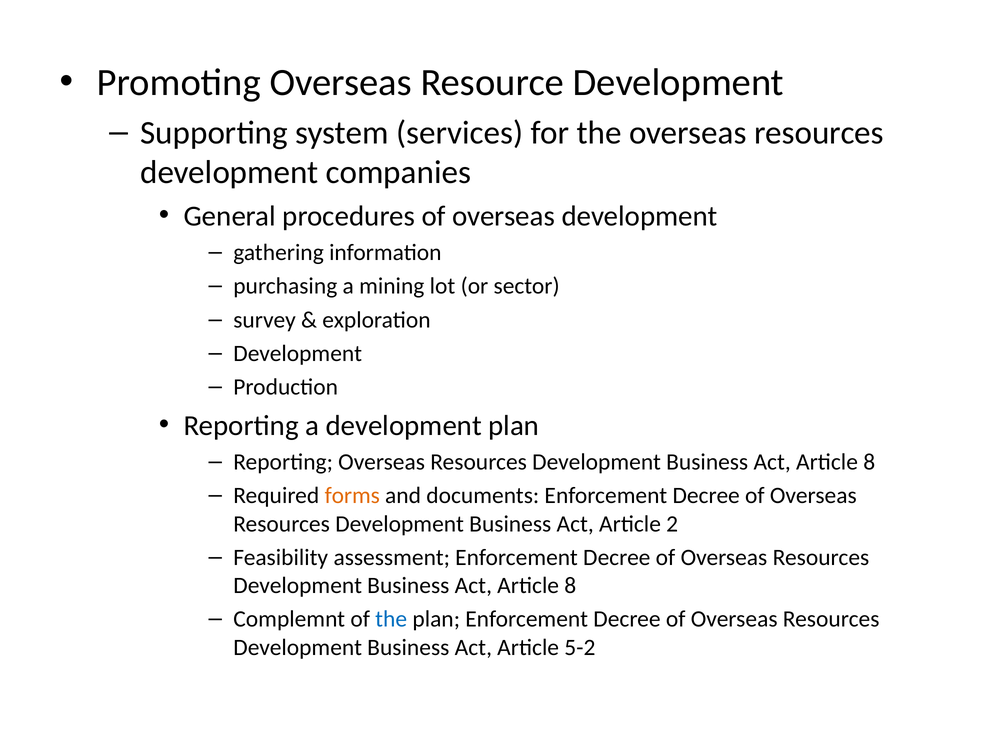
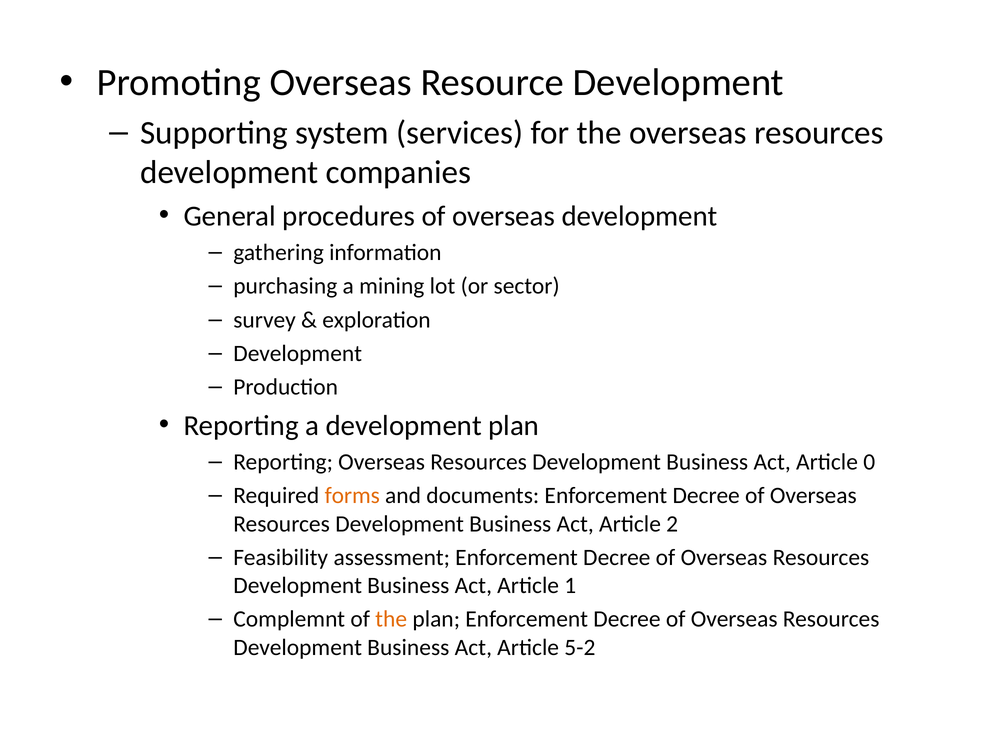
8: 8 -> 0 (869, 463)
8: 8 -> 1 (570, 586)
the colour: blue -> orange (391, 620)
